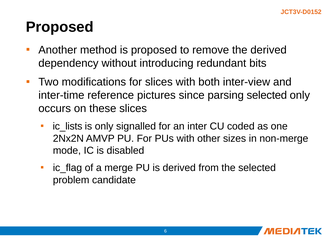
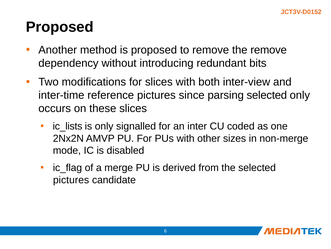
the derived: derived -> remove (269, 50)
problem: problem -> pictures (71, 179)
